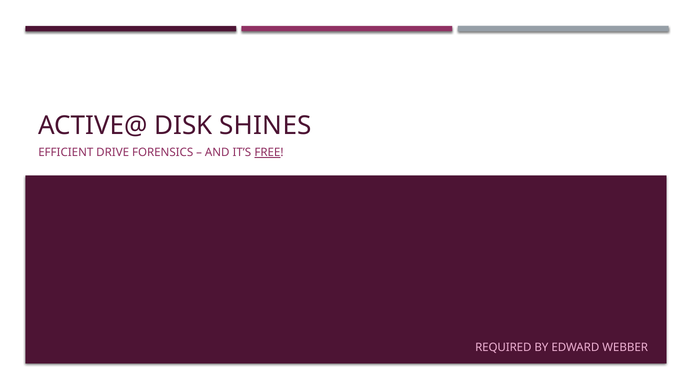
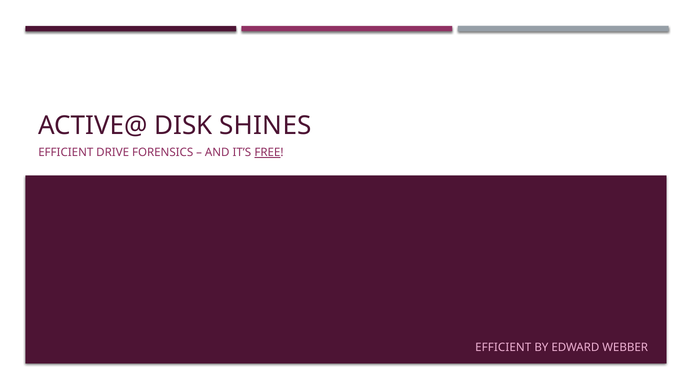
REQUIRED: REQUIRED -> EFFICIENT (503, 348)
